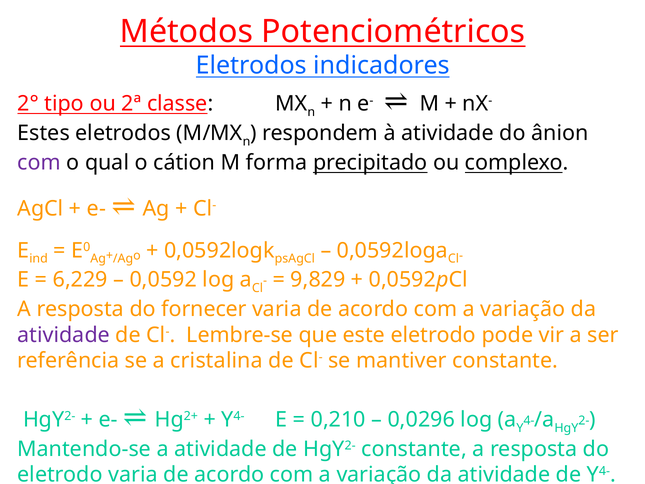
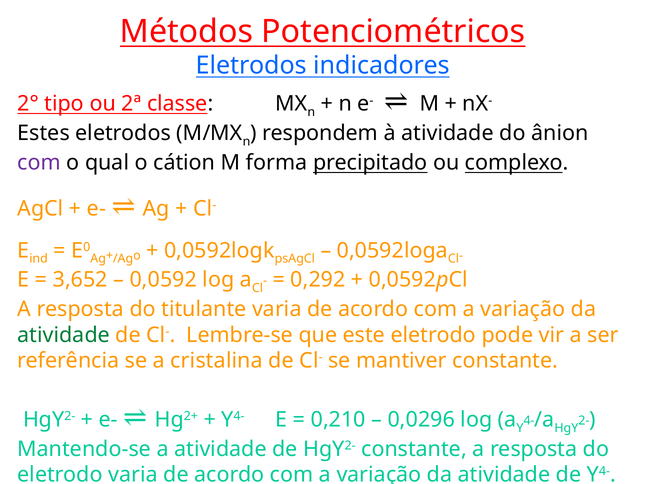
6,229: 6,229 -> 3,652 (80, 280)
9,829: 9,829 -> 0,292 (318, 280)
fornecer: fornecer -> titulante (204, 309)
atividade colour: purple -> green (64, 335)
